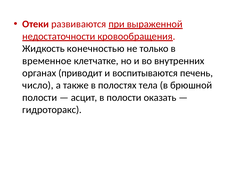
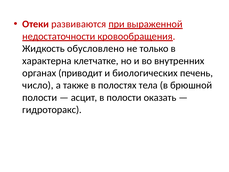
конечностью: конечностью -> обусловлено (96, 48)
временное: временное -> характерна (47, 61)
воспитываются: воспитываются -> биологических (145, 73)
